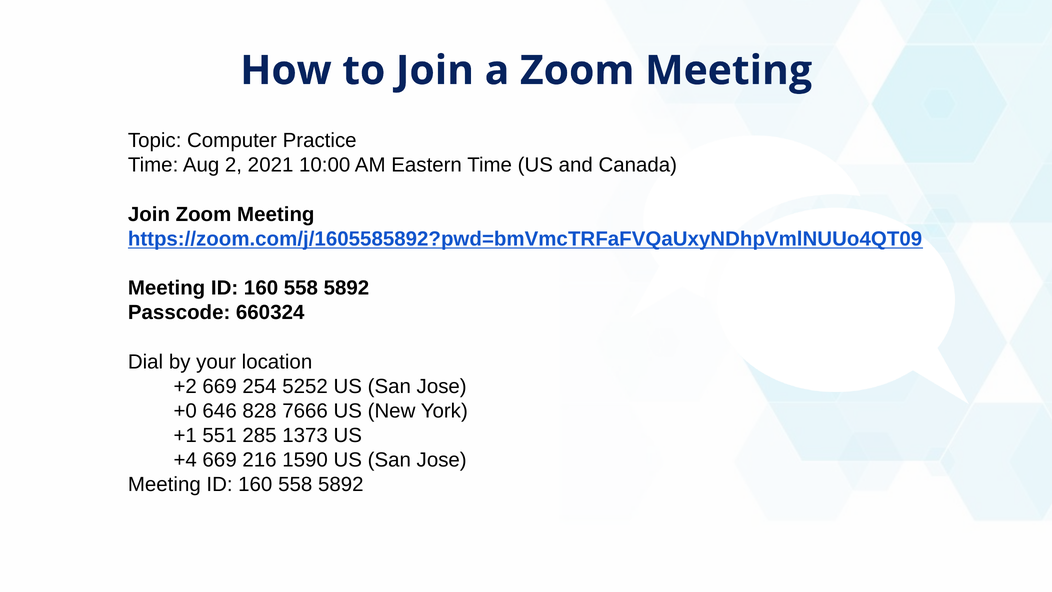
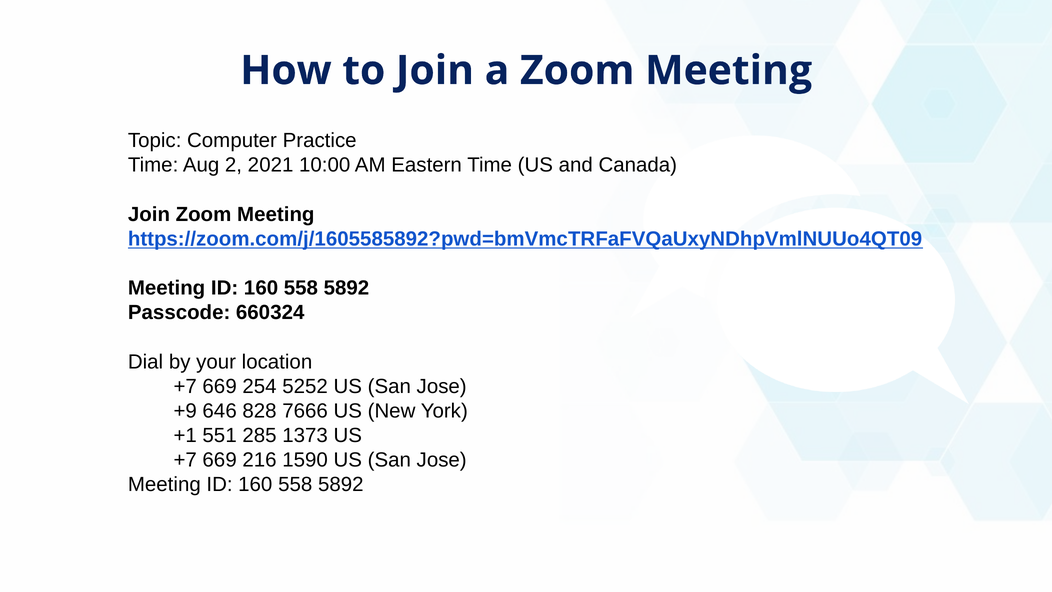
+2: +2 -> +7 (185, 386)
+0: +0 -> +9 (185, 411)
+4: +4 -> +7 (185, 460)
